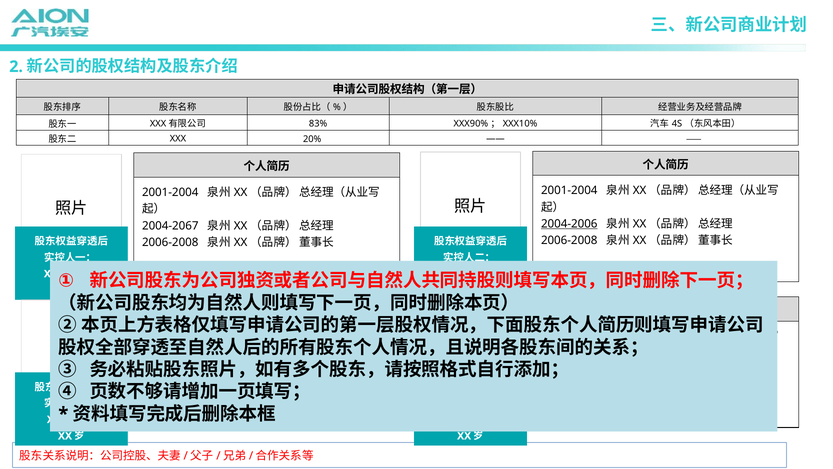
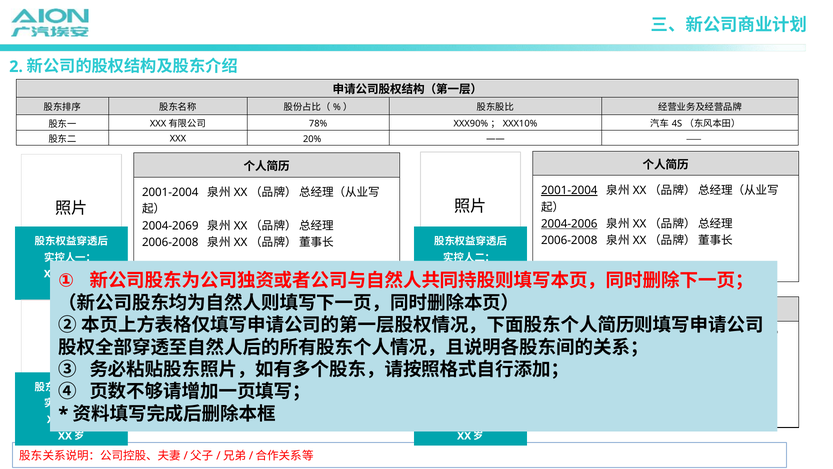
83%: 83% -> 78% (318, 123)
2001-2004 underline: none -> present (569, 190)
2004-2067: 2004-2067 -> 2004-2069 (170, 225)
